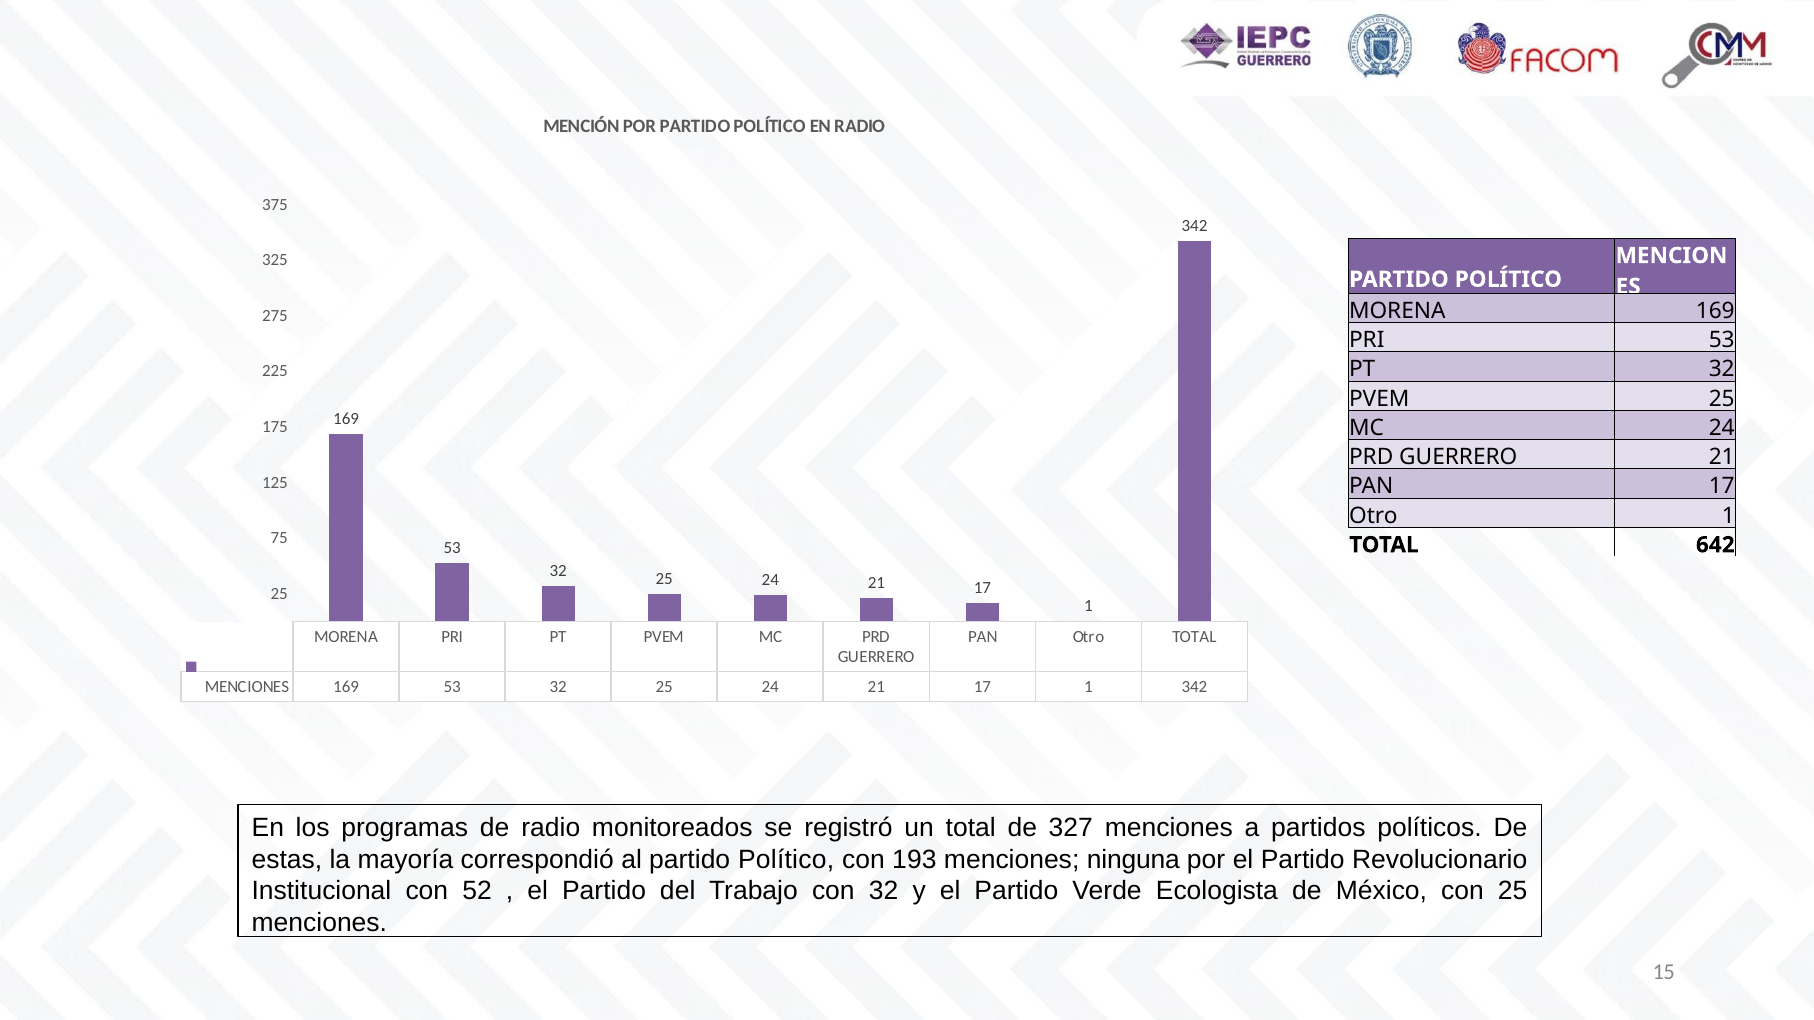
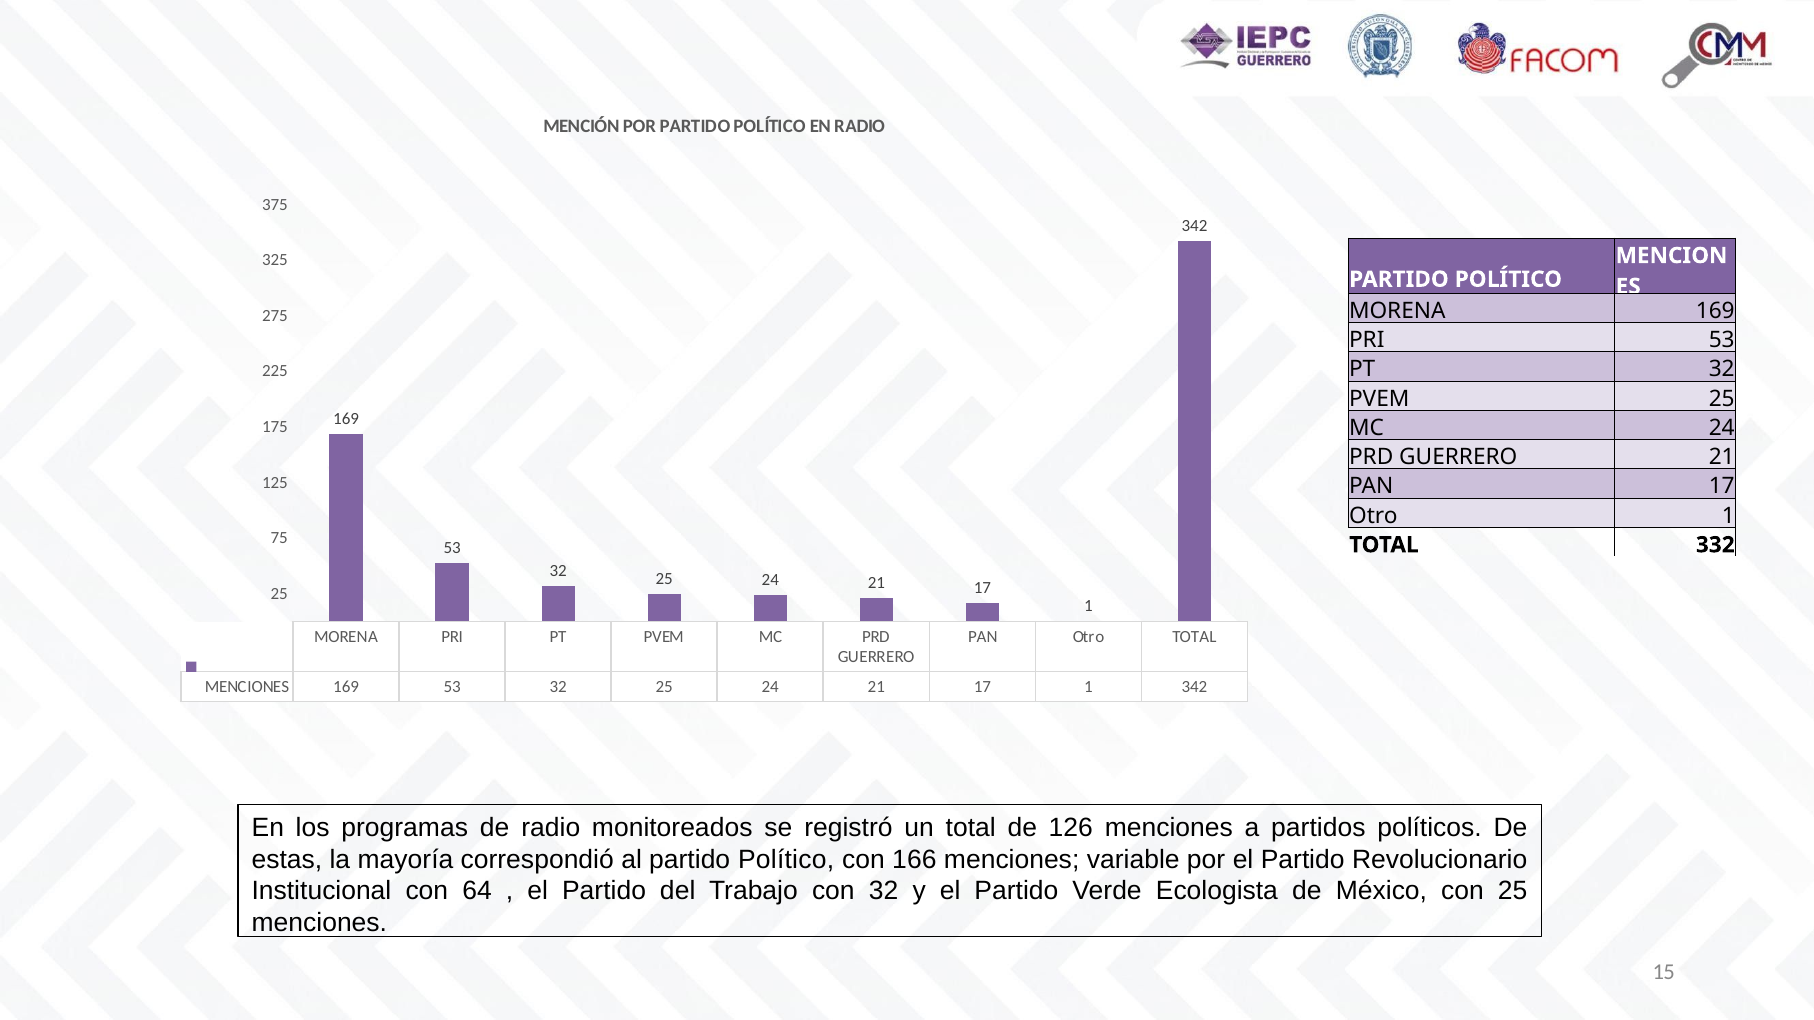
642: 642 -> 332 (1715, 545)
327: 327 -> 126 (1071, 828)
193: 193 -> 166 (914, 860)
ninguna: ninguna -> variable (1133, 860)
52: 52 -> 64 (477, 891)
